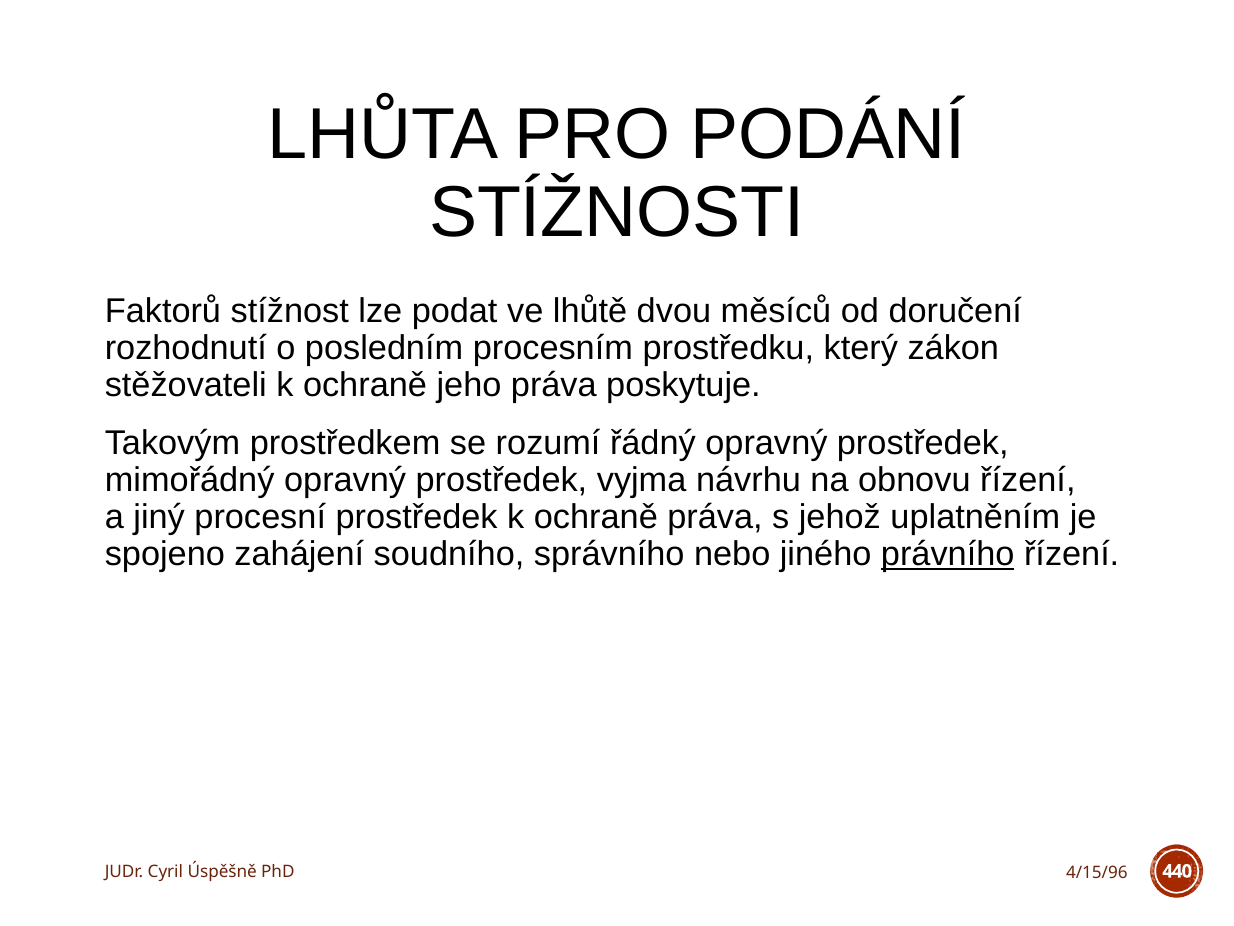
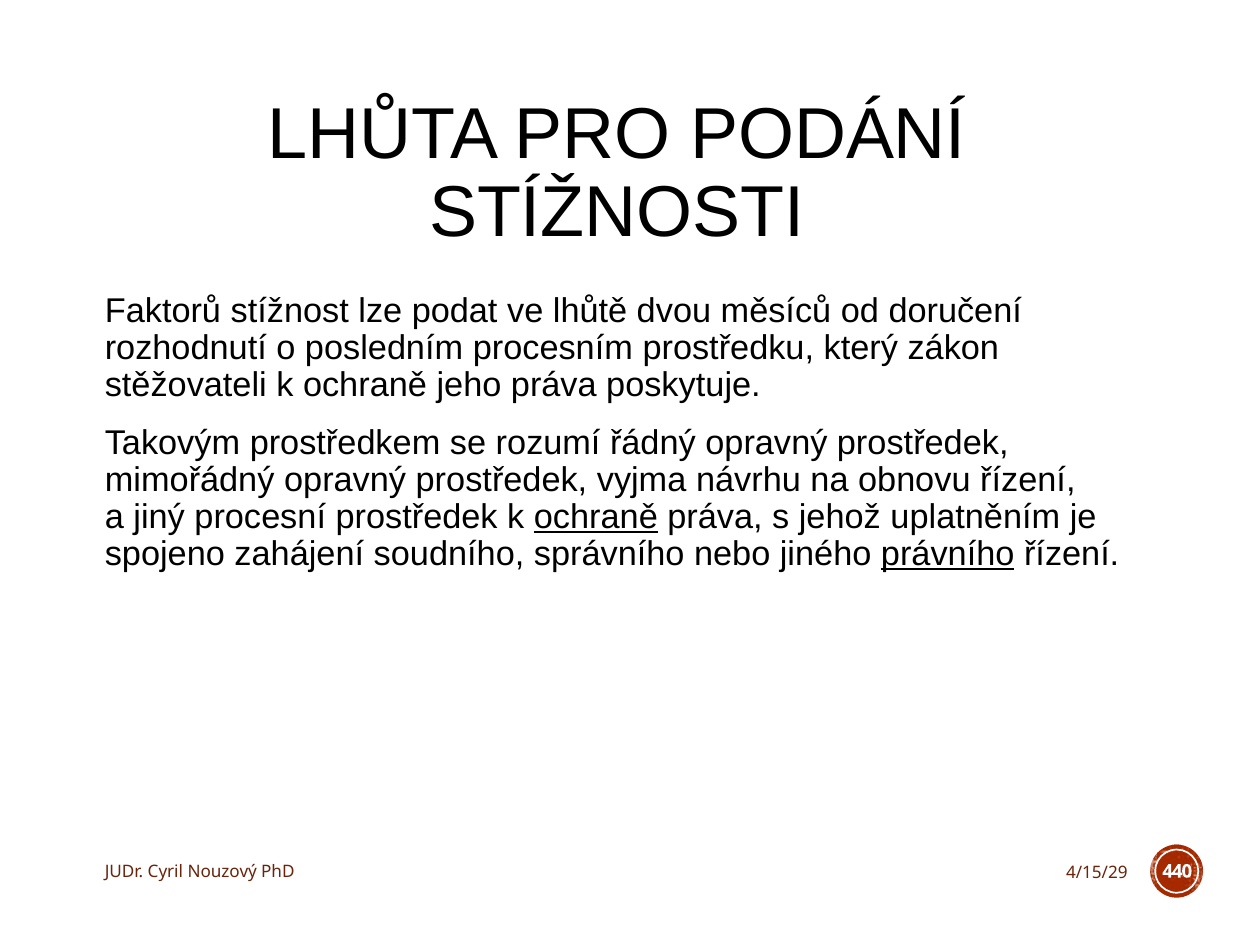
ochraně underline: none -> present (596, 517)
Úspěšně: Úspěšně -> Nouzový (222, 871)
4/15/96: 4/15/96 -> 4/15/29 (1097, 872)
